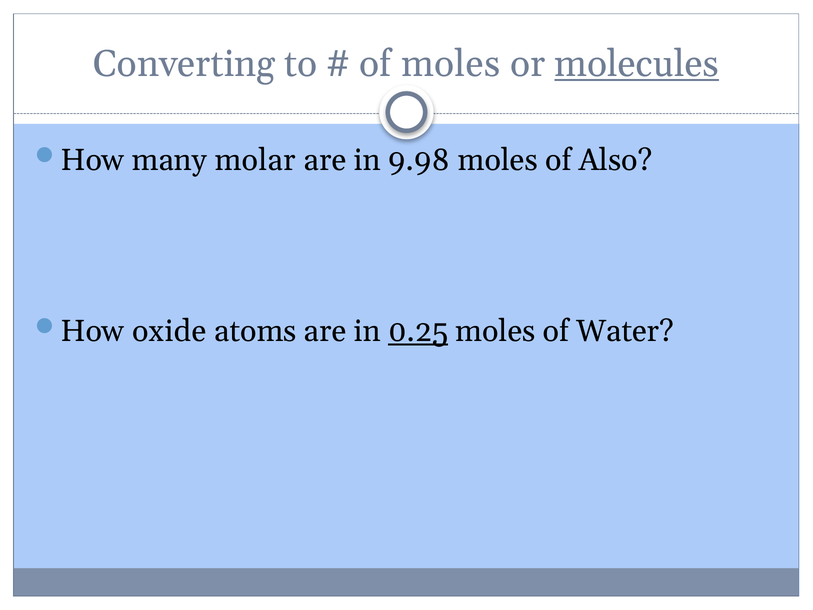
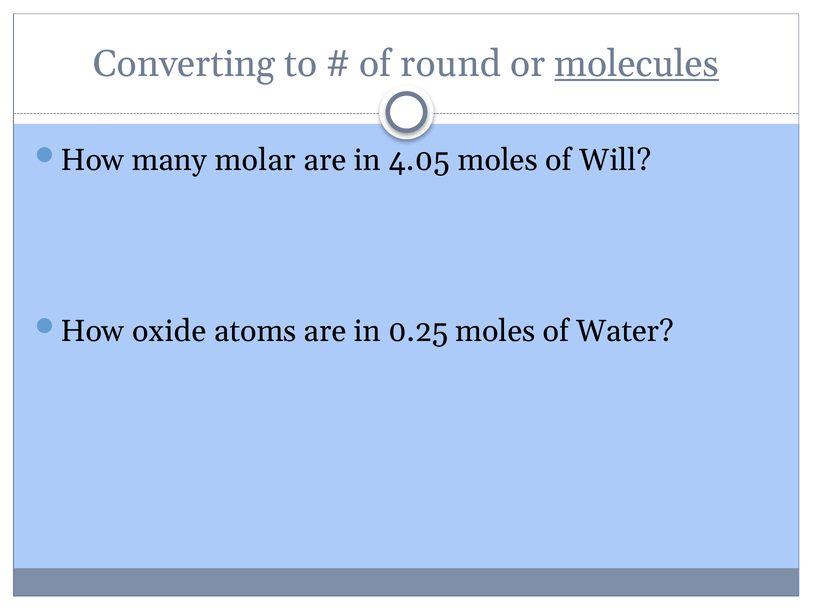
of moles: moles -> round (451, 64)
9.98: 9.98 -> 4.05 (419, 160)
Also: Also -> Will (615, 160)
0.25 underline: present -> none (418, 331)
